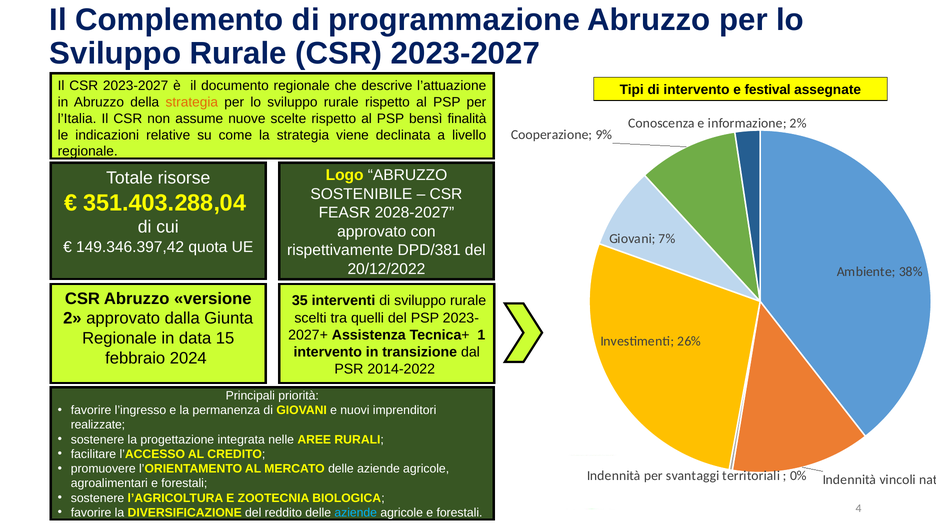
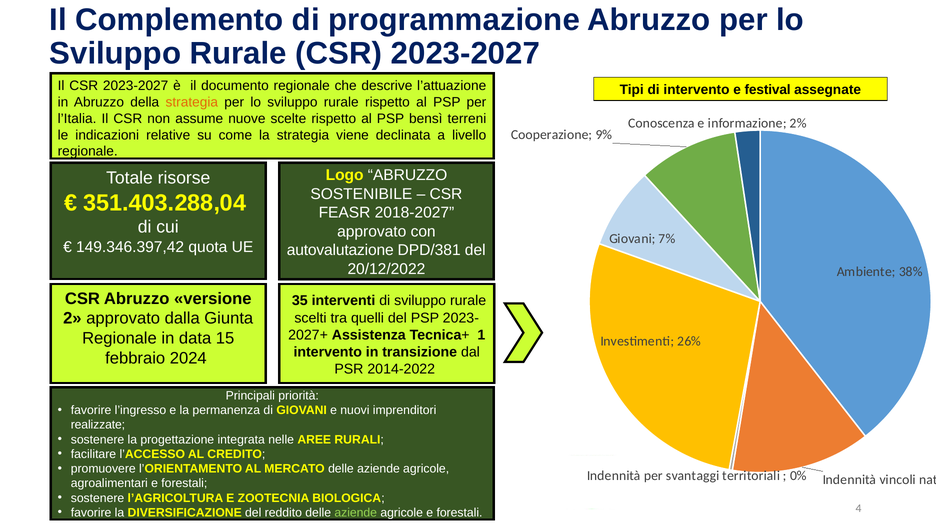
finalità: finalità -> terreni (467, 119)
2028-2027: 2028-2027 -> 2018-2027 (414, 213)
rispettivamente: rispettivamente -> autovalutazione (340, 250)
aziende colour: light blue -> light green (356, 512)
